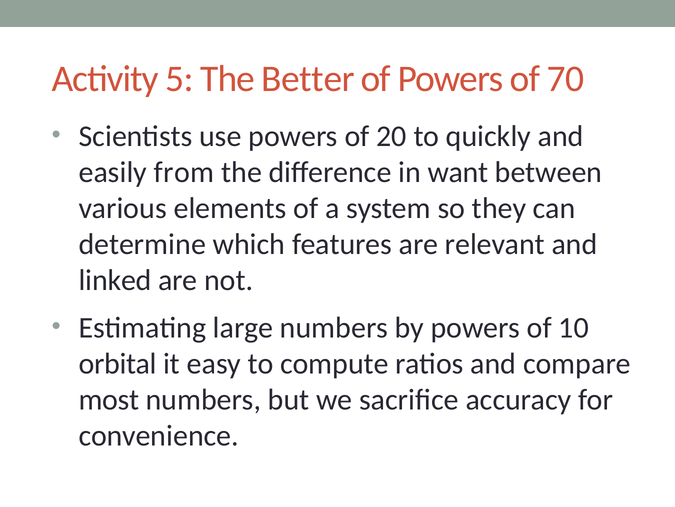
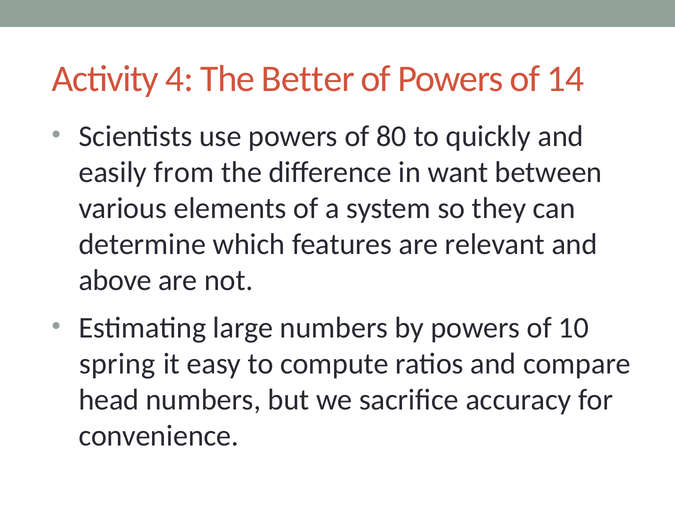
5: 5 -> 4 (180, 79)
70: 70 -> 14 (565, 79)
20: 20 -> 80 (391, 136)
linked: linked -> above (115, 280)
orbital: orbital -> spring (117, 363)
most: most -> head (109, 399)
